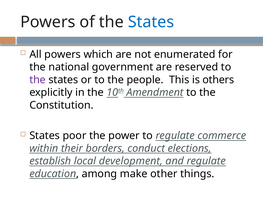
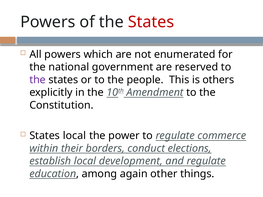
States colour: blue -> red (151, 22)
States poor: poor -> local (74, 136)
make: make -> again (134, 174)
